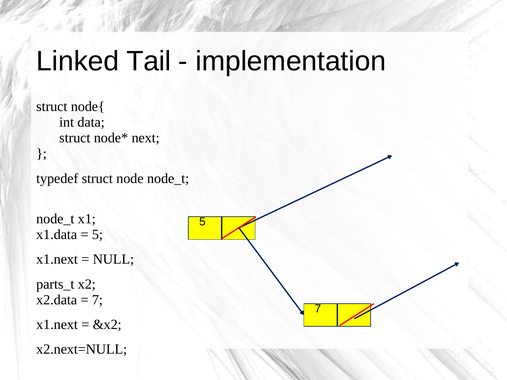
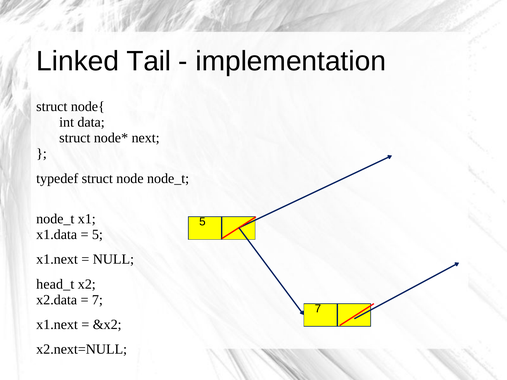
parts_t: parts_t -> head_t (55, 284)
